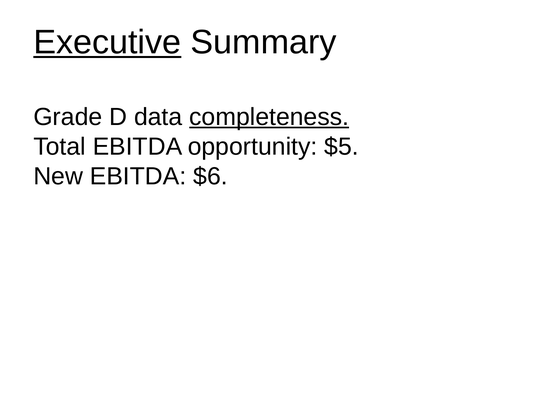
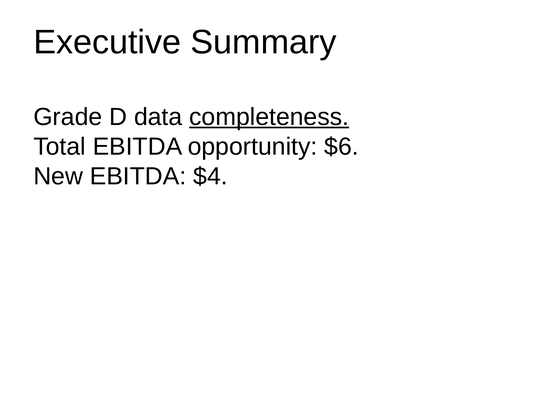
Executive underline: present -> none (107, 42)
$5: $5 -> $6 (341, 147)
$6: $6 -> $4 (211, 177)
